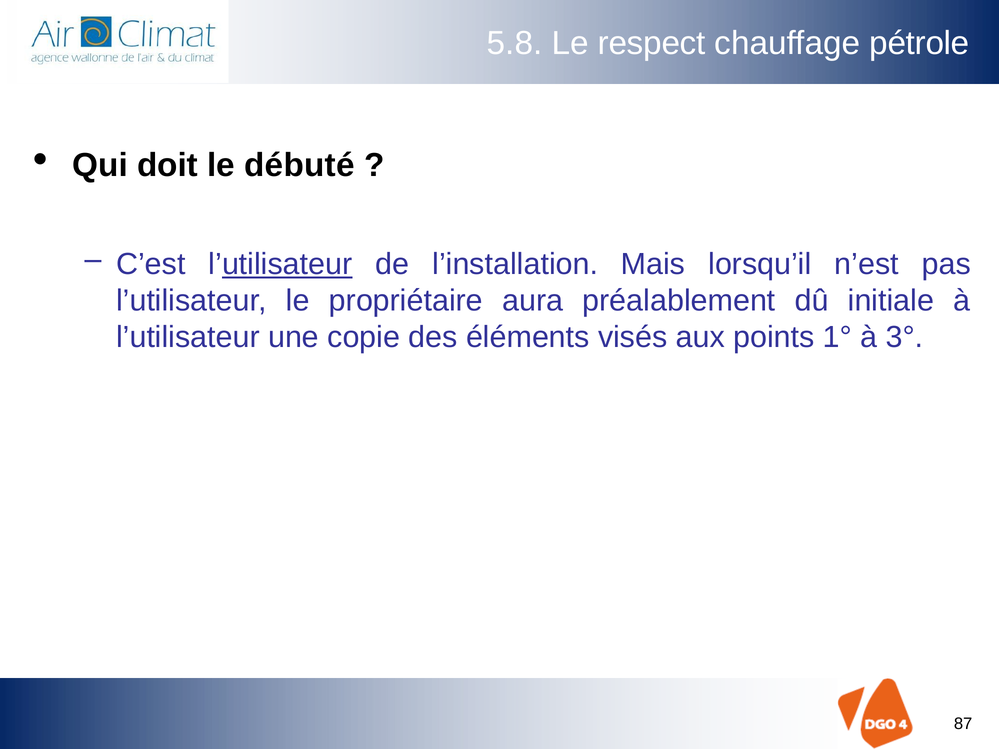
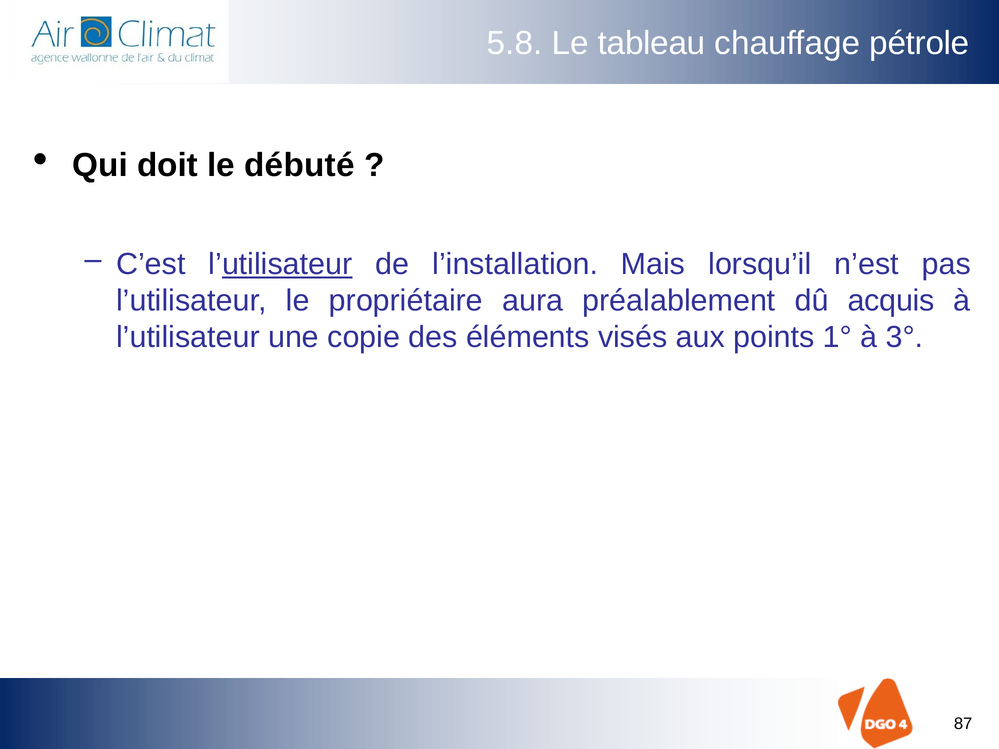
respect: respect -> tableau (652, 43)
initiale: initiale -> acquis (891, 301)
